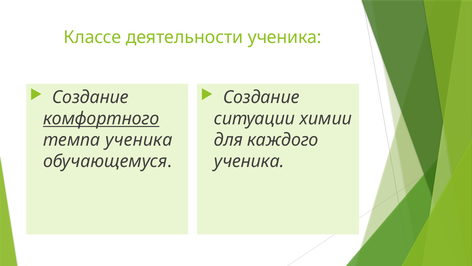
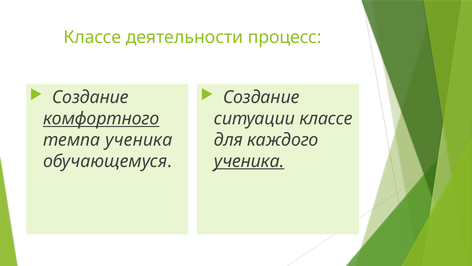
деятельности ученика: ученика -> процесс (285, 37)
ситуации химии: химии -> классе (326, 119)
ученика underline: none -> present (249, 161)
